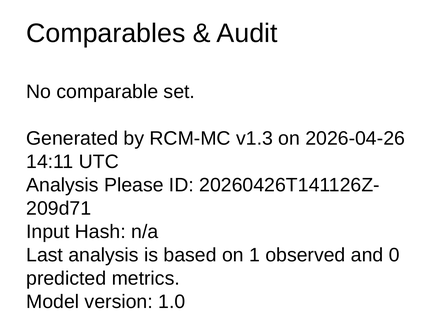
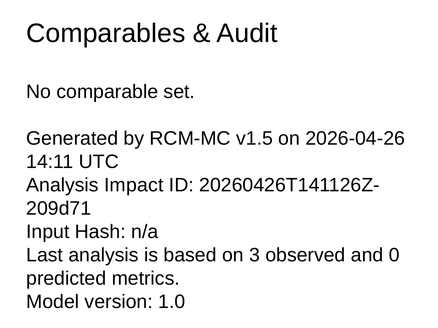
v1.3: v1.3 -> v1.5 (255, 139)
Please: Please -> Impact (134, 185)
1: 1 -> 3 (255, 255)
